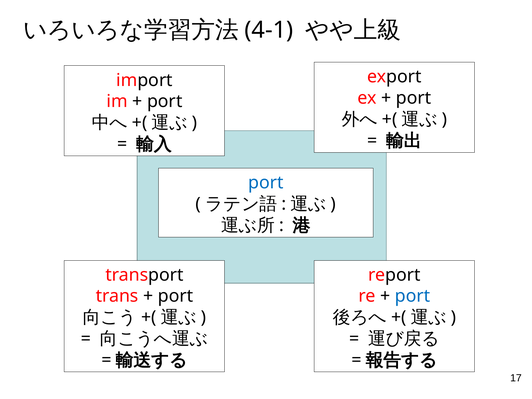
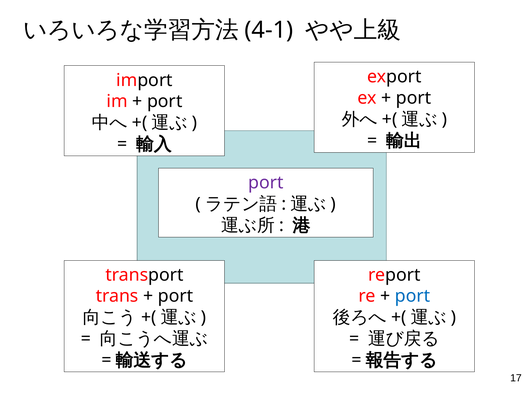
port colour: blue -> purple (266, 183)
